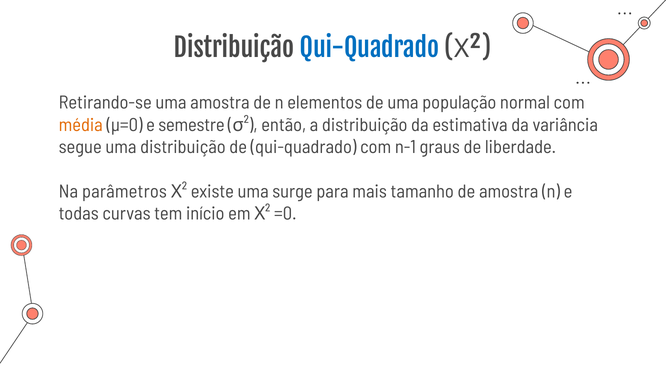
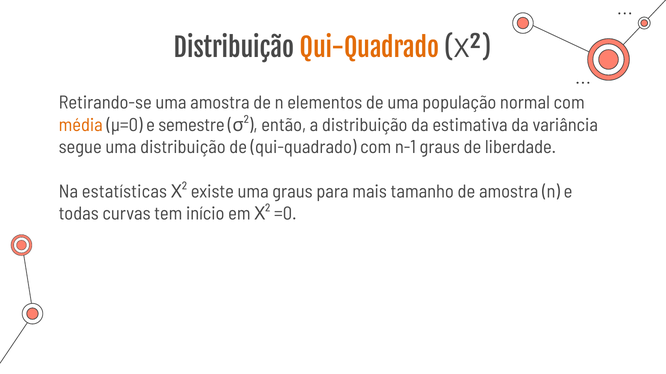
Qui-Quadrado colour: blue -> orange (369, 49)
parâmetros: parâmetros -> estatísticas (124, 192)
uma surge: surge -> graus (292, 192)
